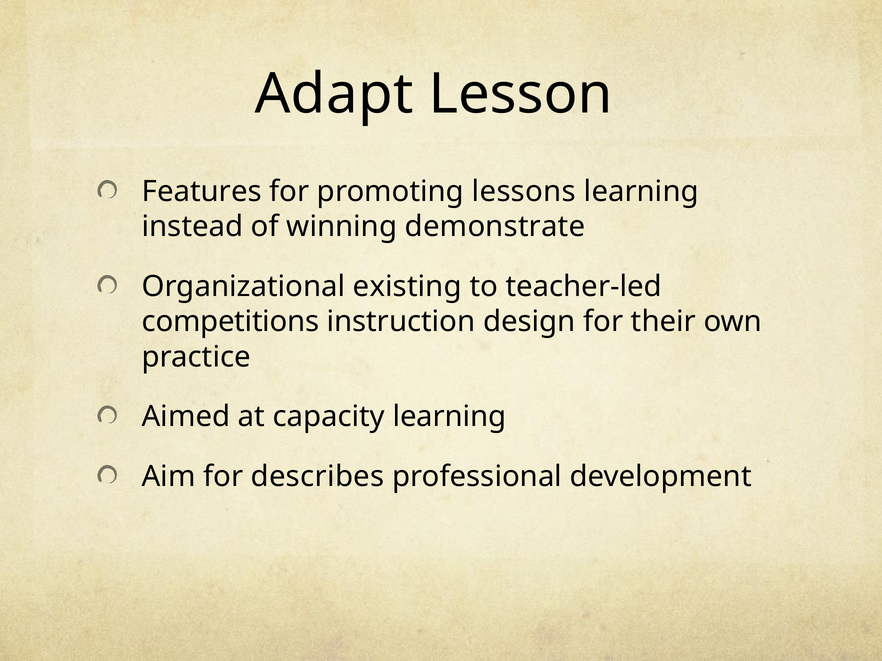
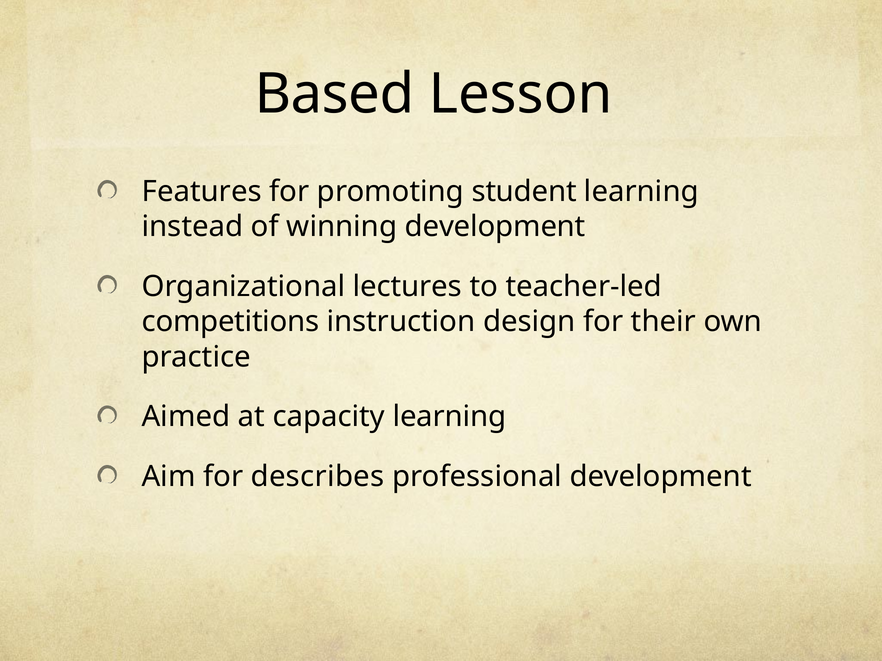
Adapt: Adapt -> Based (334, 94)
lessons: lessons -> student (524, 191)
winning demonstrate: demonstrate -> development (495, 227)
existing: existing -> lectures (407, 287)
